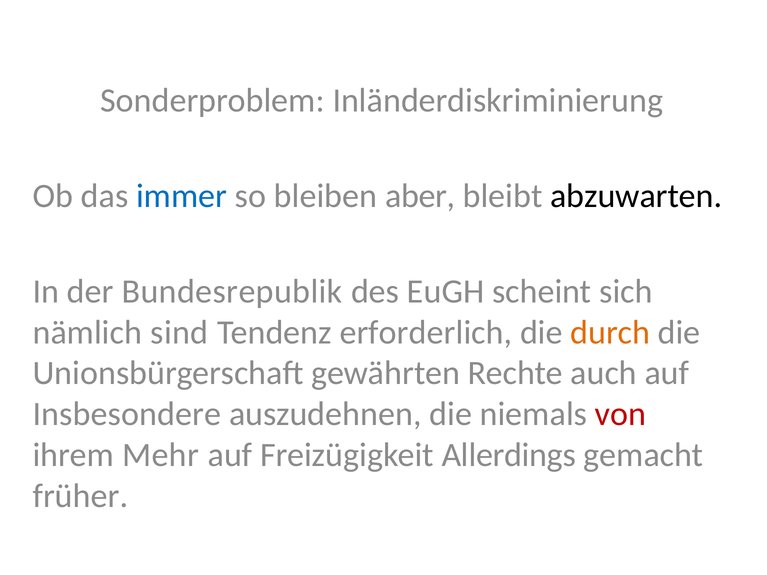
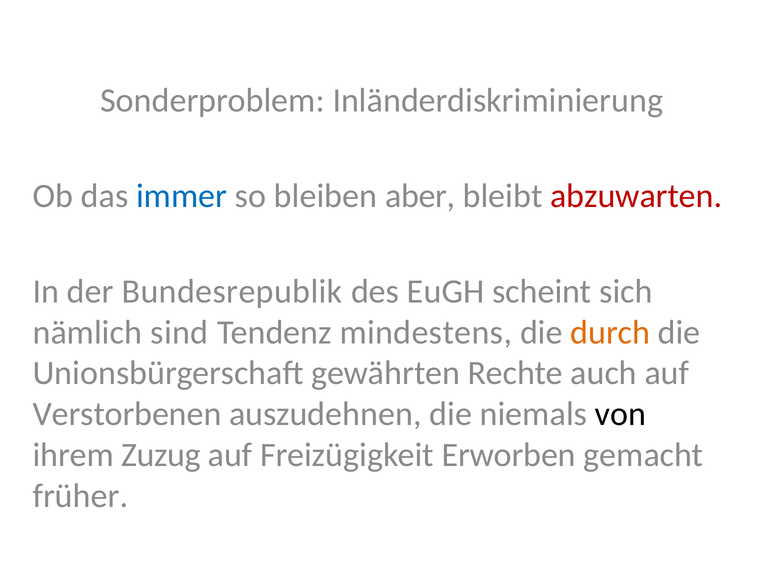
abzuwarten colour: black -> red (636, 196)
erforderlich: erforderlich -> mindestens (426, 332)
Insbesondere: Insbesondere -> Verstorbenen (127, 414)
von colour: red -> black (621, 414)
Mehr: Mehr -> Zuzug (161, 455)
Allerdings: Allerdings -> Erworben (509, 455)
